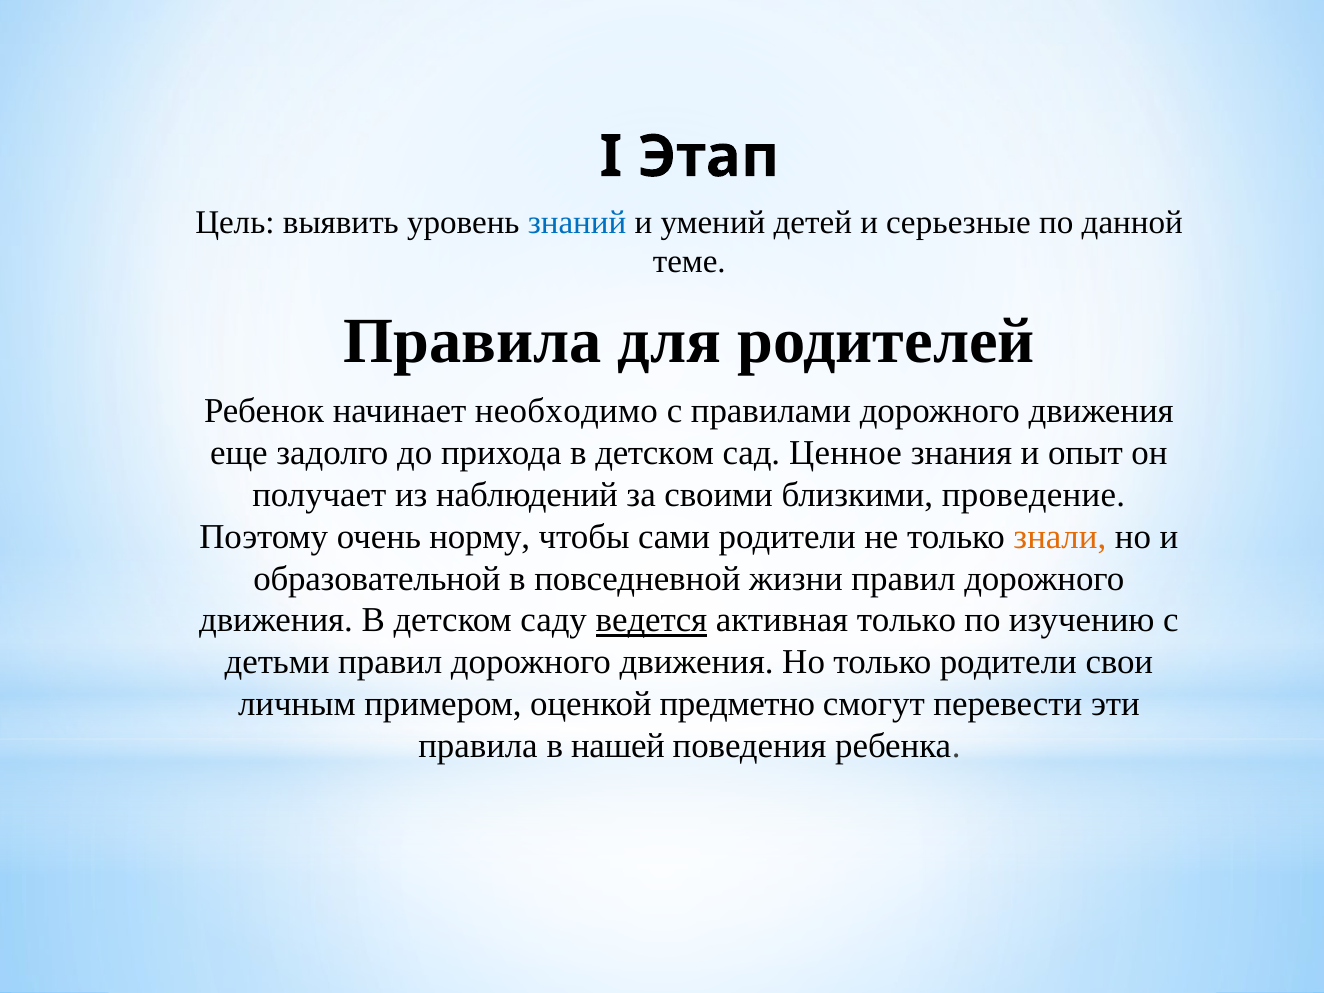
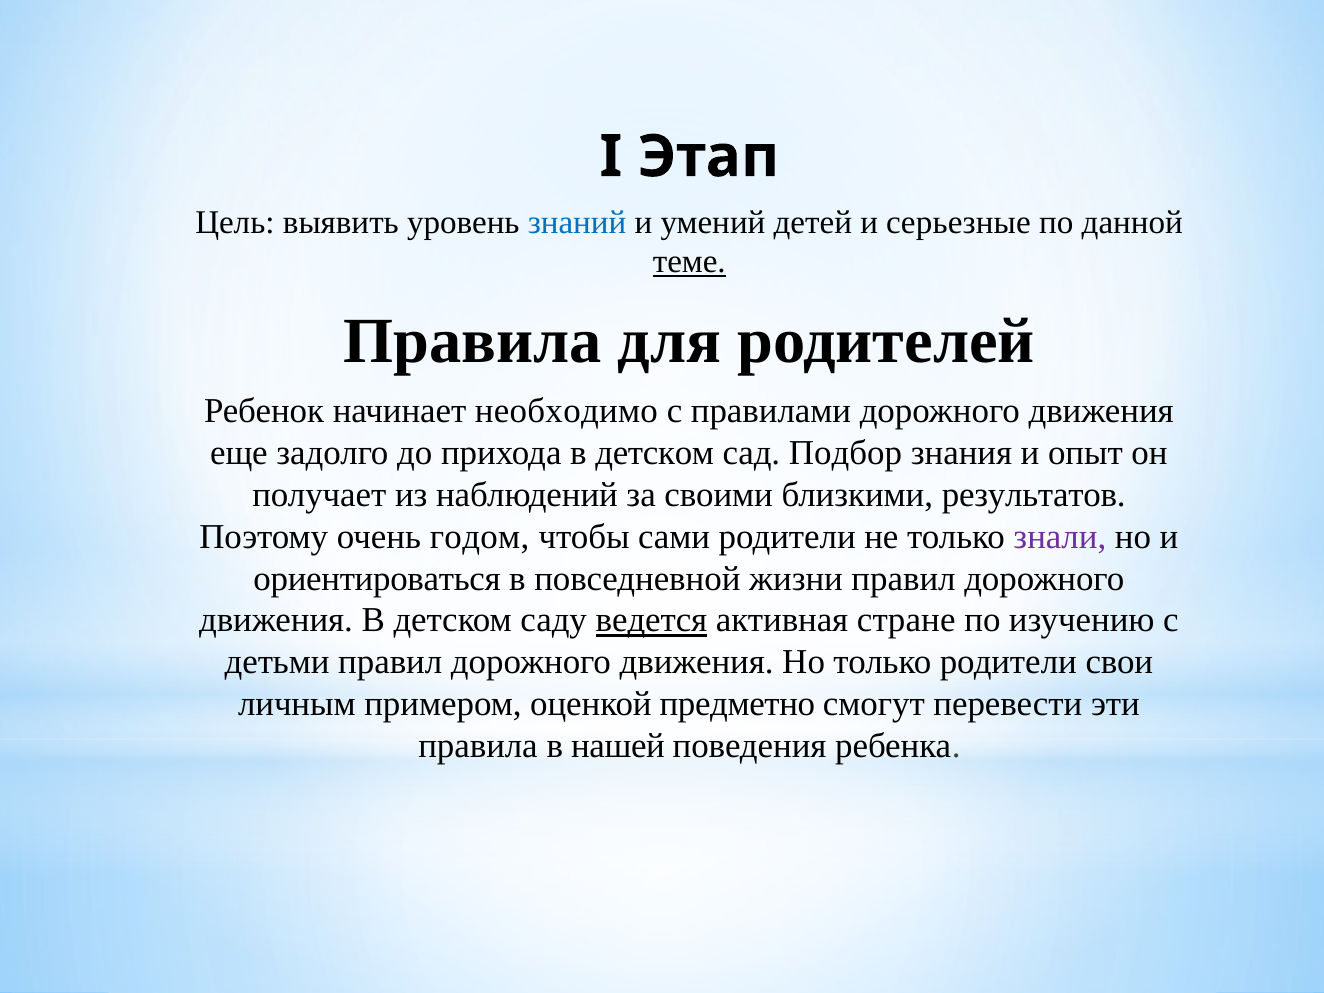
теме underline: none -> present (689, 262)
Ценное: Ценное -> Подбор (846, 453)
проведение: проведение -> результатов (1034, 495)
норму: норму -> годом (480, 537)
знали colour: orange -> purple (1060, 537)
образовательной: образовательной -> ориентироваться (377, 579)
активная только: только -> стране (906, 620)
